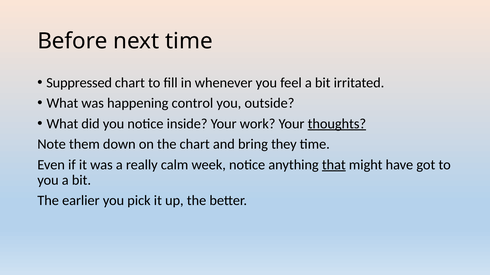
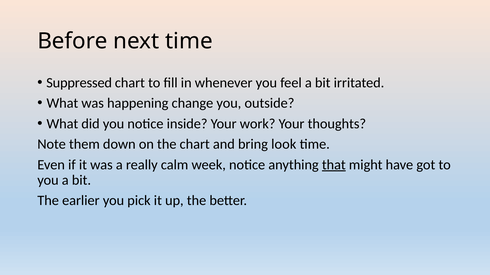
control: control -> change (192, 103)
thoughts underline: present -> none (337, 124)
they: they -> look (284, 144)
